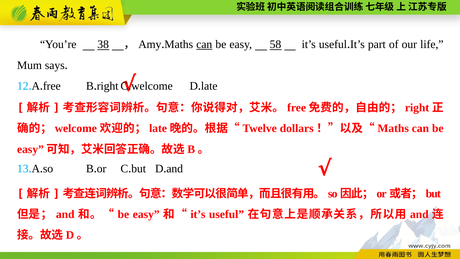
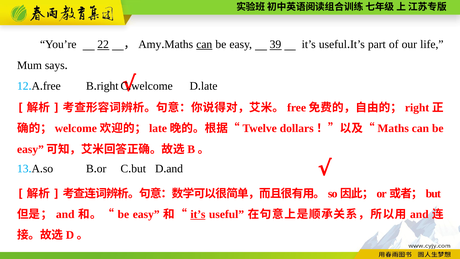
38: 38 -> 22 (103, 44)
58: 58 -> 39 (275, 44)
it’s underline: none -> present (198, 214)
